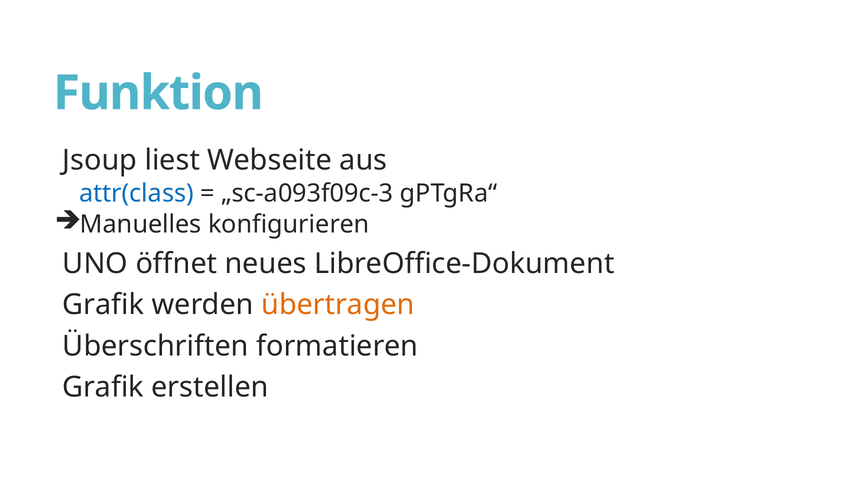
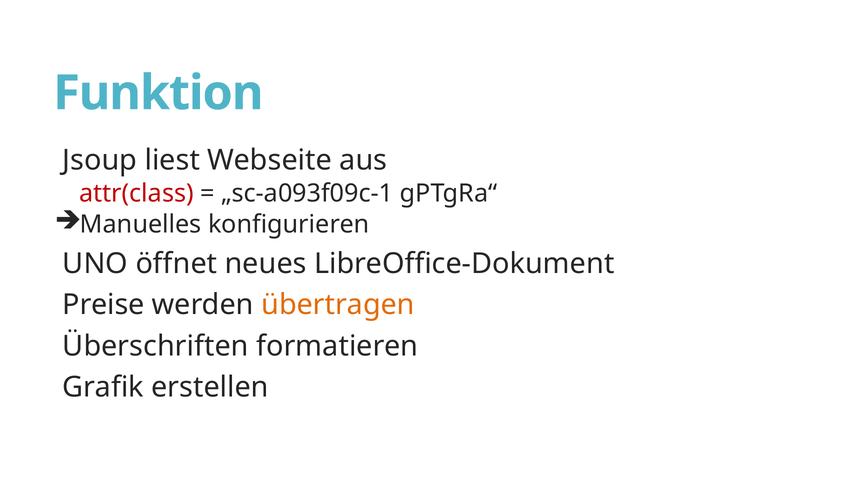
attr(class colour: blue -> red (136, 193)
„sc-a093f09c-3: „sc-a093f09c-3 -> „sc-a093f09c-1 (307, 193)
Grafik: Grafik -> Preise (103, 305)
